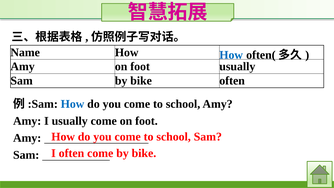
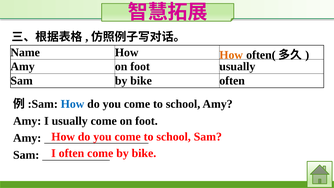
How colour: blue -> orange (231, 55)
